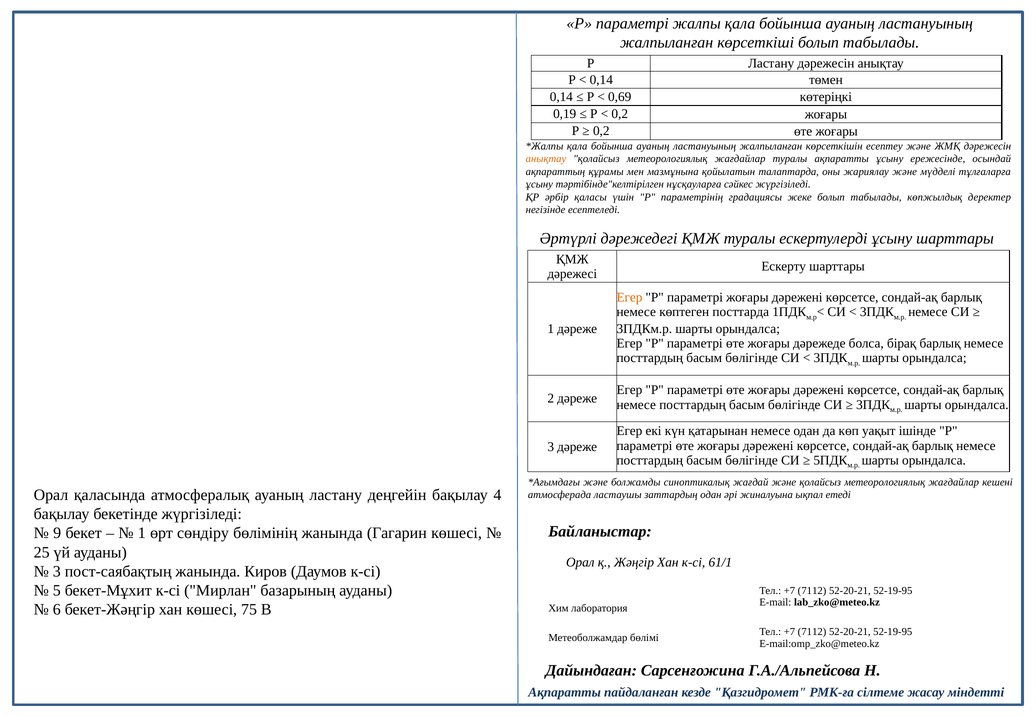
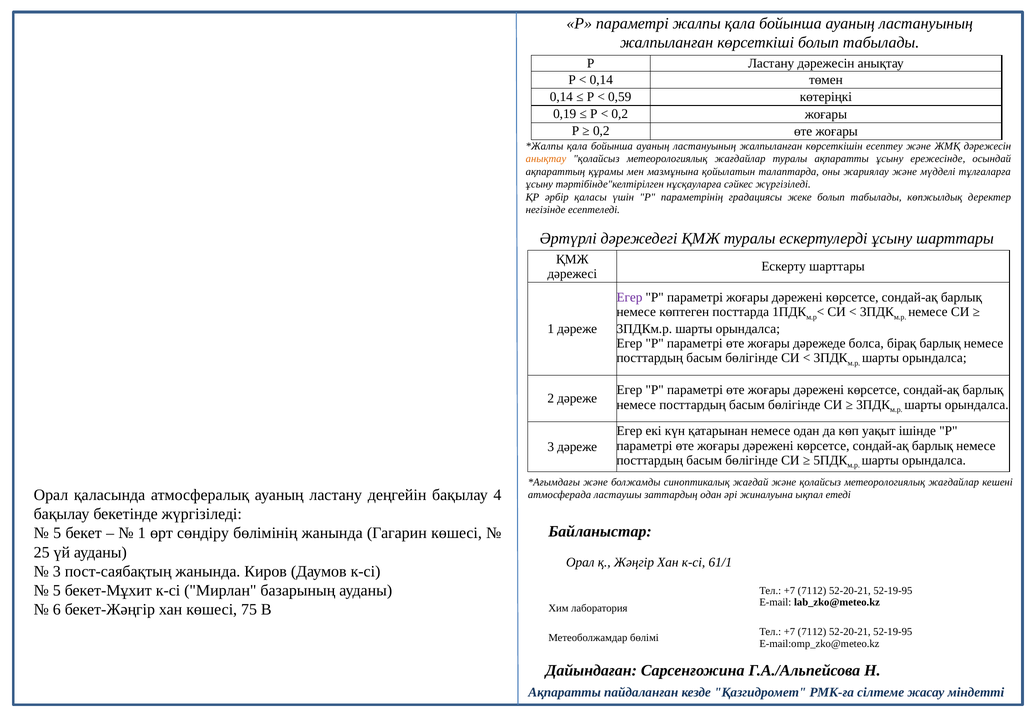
0,69: 0,69 -> 0,59 (620, 97)
Егер colour: orange -> purple (630, 298)
9: 9 -> 5 (57, 533)
